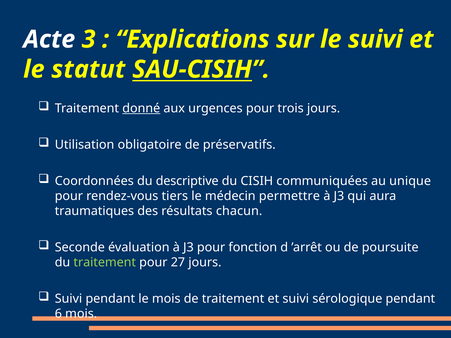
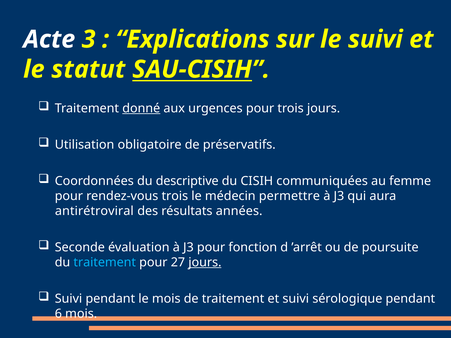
unique: unique -> femme (410, 181)
rendez-vous tiers: tiers -> trois (175, 196)
traumatiques: traumatiques -> antirétroviral (94, 211)
chacun: chacun -> années (239, 211)
traitement colour: light green -> light blue (105, 263)
jours underline: none -> present (205, 263)
